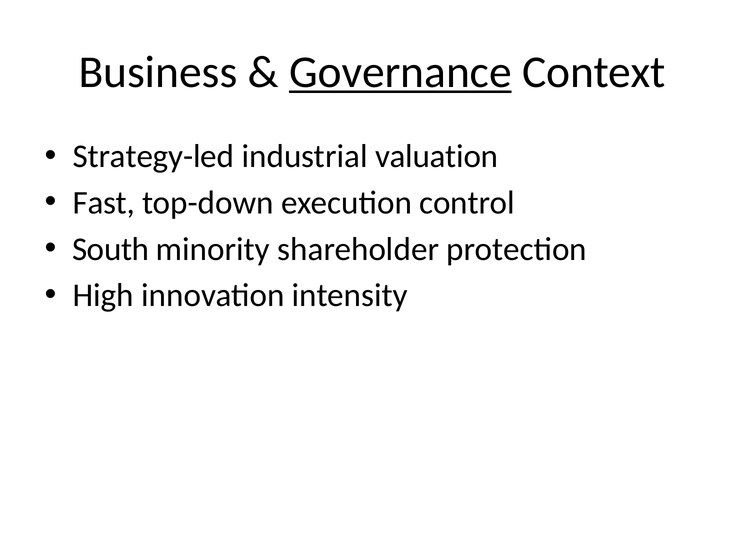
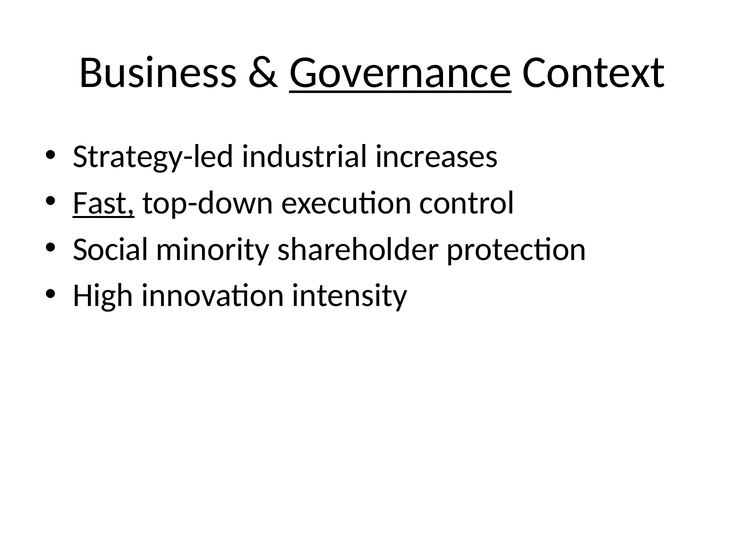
valuation: valuation -> increases (437, 156)
Fast underline: none -> present (104, 203)
South: South -> Social (111, 249)
